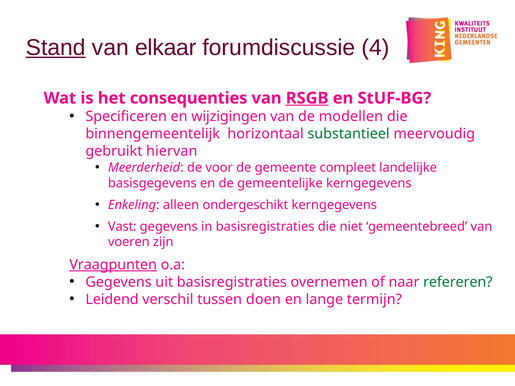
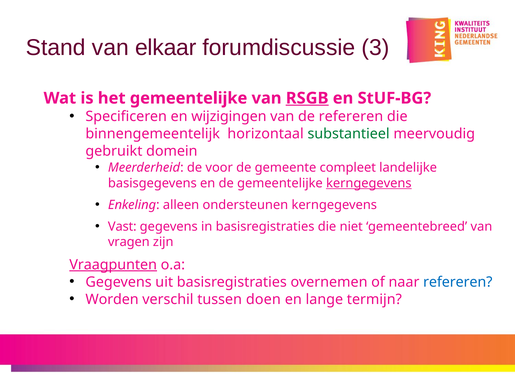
Stand underline: present -> none (56, 48)
4: 4 -> 3 (376, 48)
het consequenties: consequenties -> gemeentelijke (189, 98)
de modellen: modellen -> refereren (351, 117)
hiervan: hiervan -> domein (172, 151)
kerngegevens underline: none -> present (369, 183)
ondergeschikt: ondergeschikt -> ondersteunen (245, 205)
voeren: voeren -> vragen (129, 242)
refereren colour: green -> blue (458, 282)
Leidend: Leidend -> Worden (112, 300)
